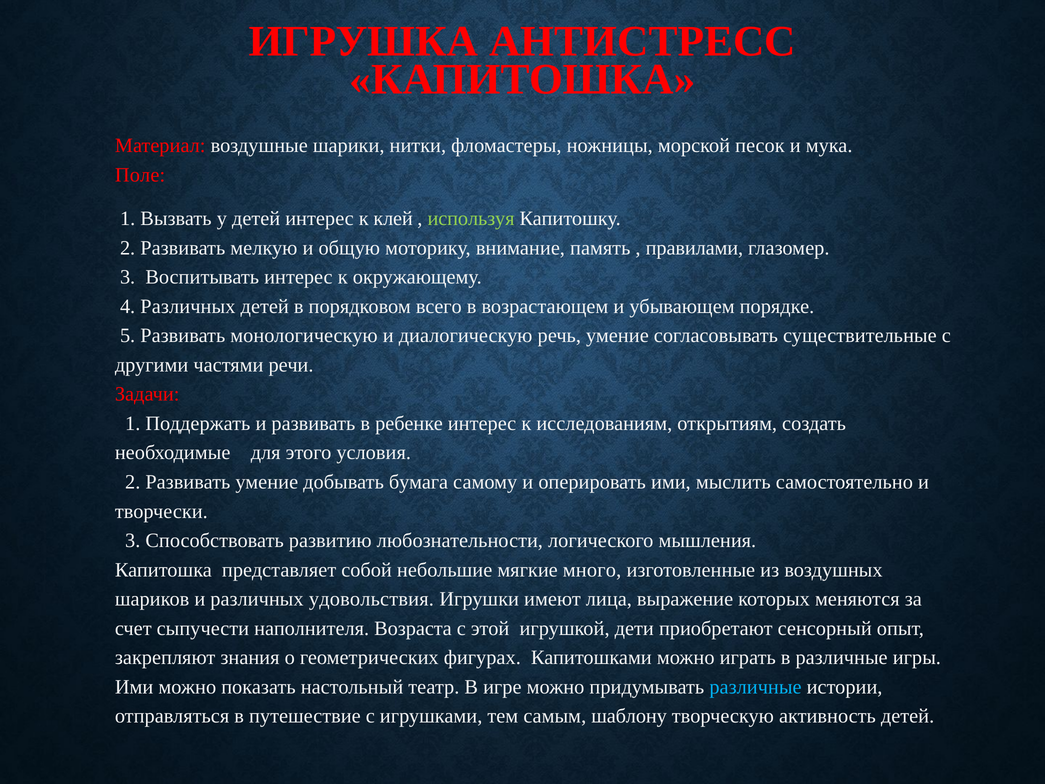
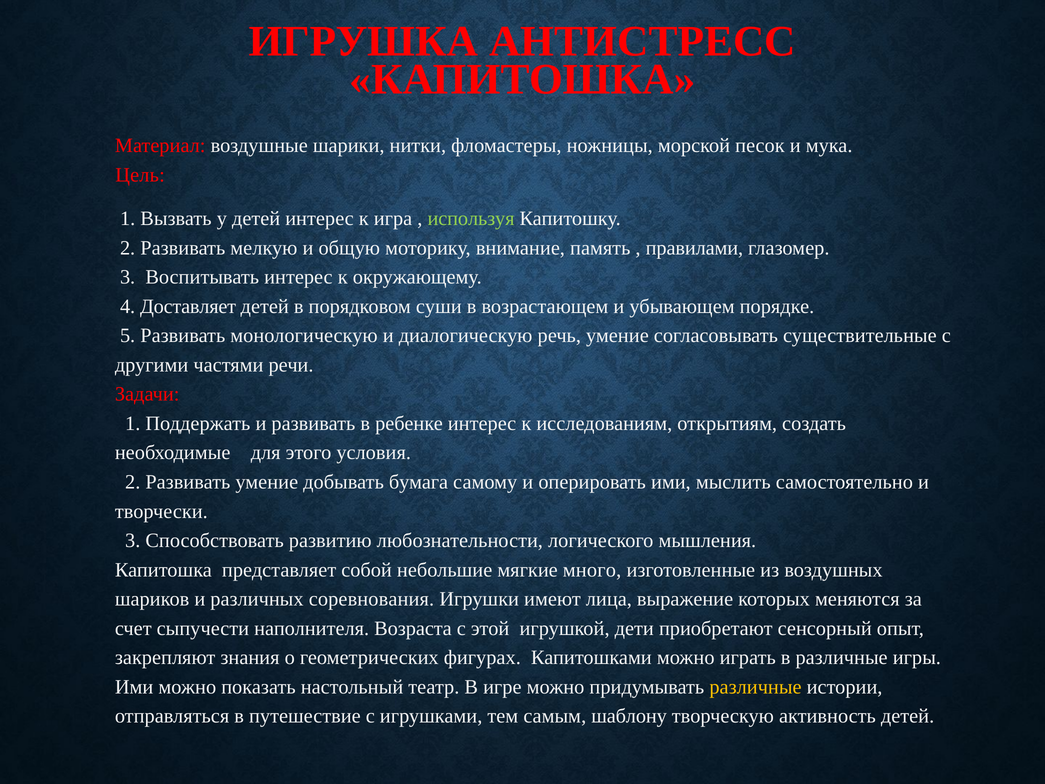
Поле: Поле -> Цель (140, 175)
клей: клей -> игра (393, 219)
4 Различных: Различных -> Доставляет (188, 306)
всего: всего -> суши (439, 306)
удовольствия: удовольствия -> соревнования (371, 599)
различные colour: light blue -> yellow (755, 687)
